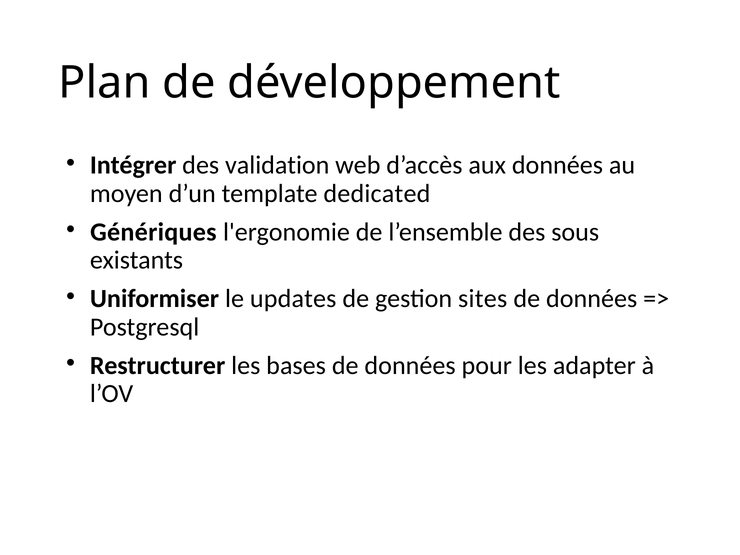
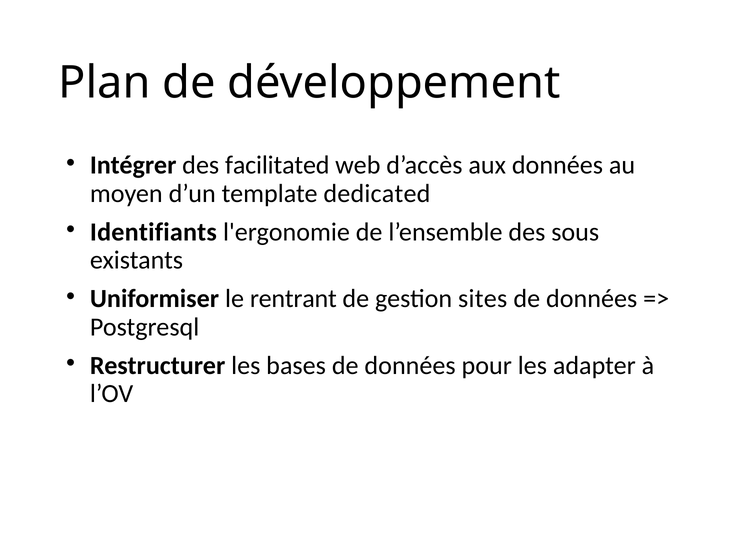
validation: validation -> facilitated (277, 165)
Génériques: Génériques -> Identifiants (153, 232)
updates: updates -> rentrant (293, 299)
